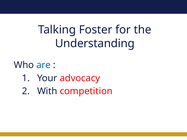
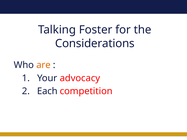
Understanding: Understanding -> Considerations (95, 44)
are colour: blue -> orange (43, 65)
With: With -> Each (47, 91)
